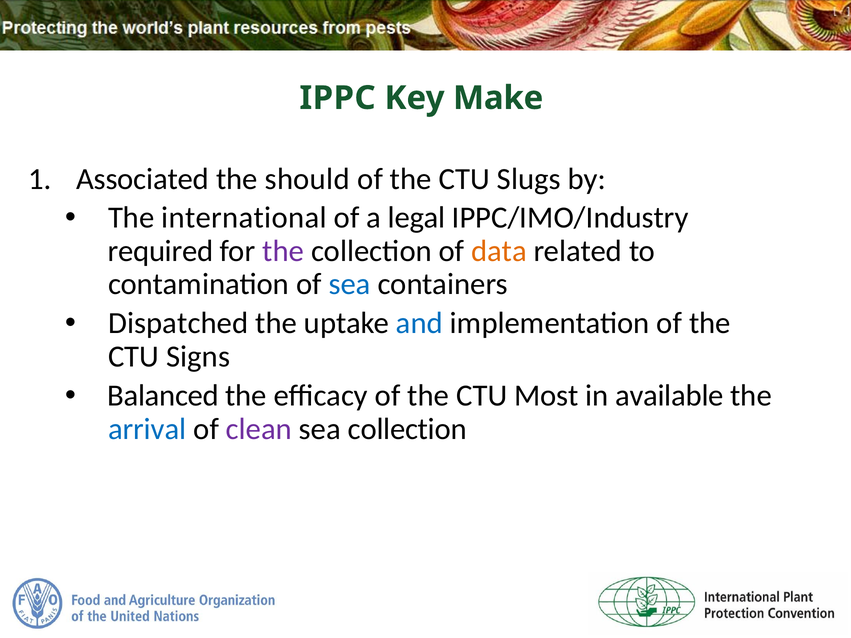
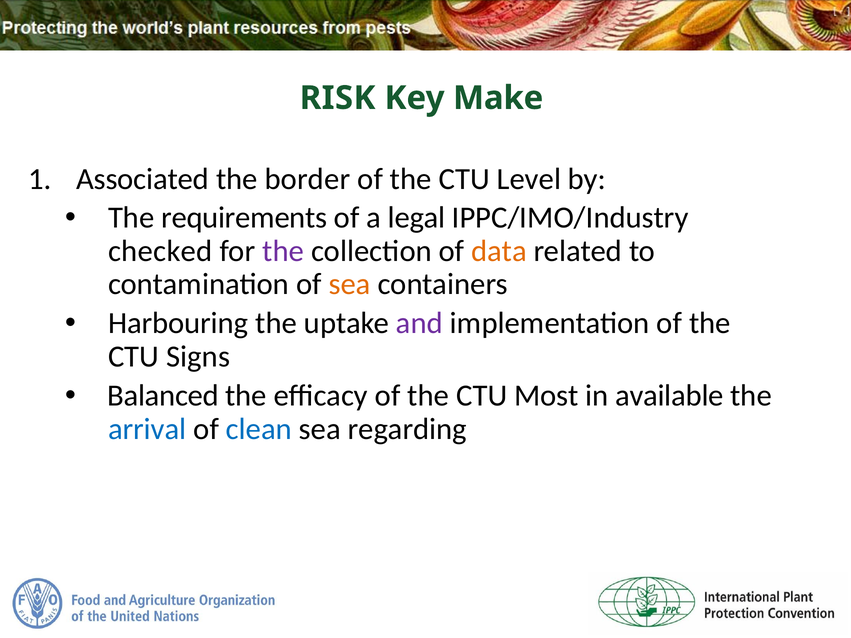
IPPC: IPPC -> RISK (338, 98)
should: should -> border (307, 179)
Slugs: Slugs -> Level (529, 179)
international: international -> requirements (244, 218)
required: required -> checked (160, 251)
sea colour: blue -> orange (350, 284)
Dispatched: Dispatched -> Harbouring (178, 323)
and colour: blue -> purple (419, 323)
clean colour: purple -> blue (259, 429)
sea collection: collection -> regarding (407, 429)
